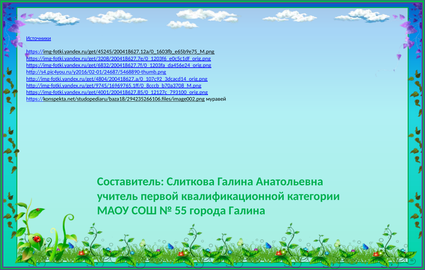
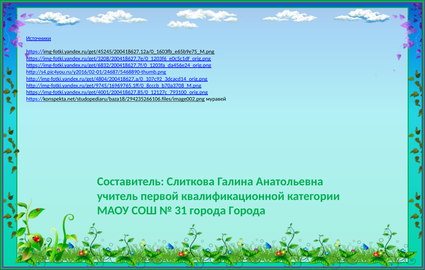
55: 55 -> 31 (181, 210)
города Галина: Галина -> Города (247, 210)
